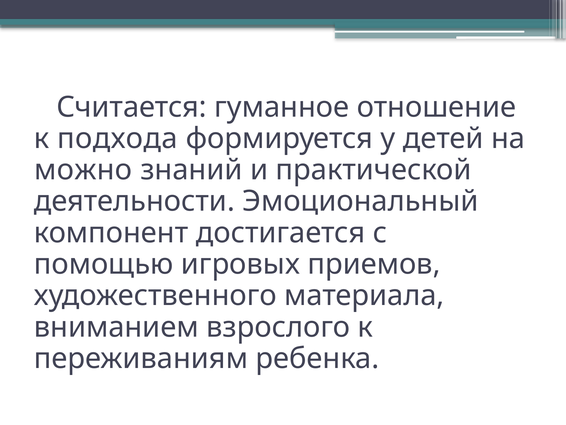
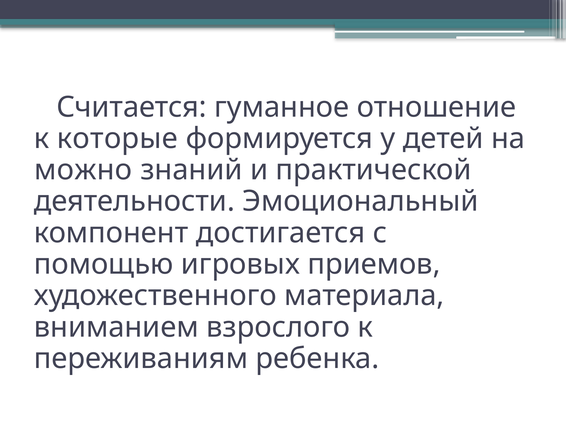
подхода: подхода -> которые (117, 138)
